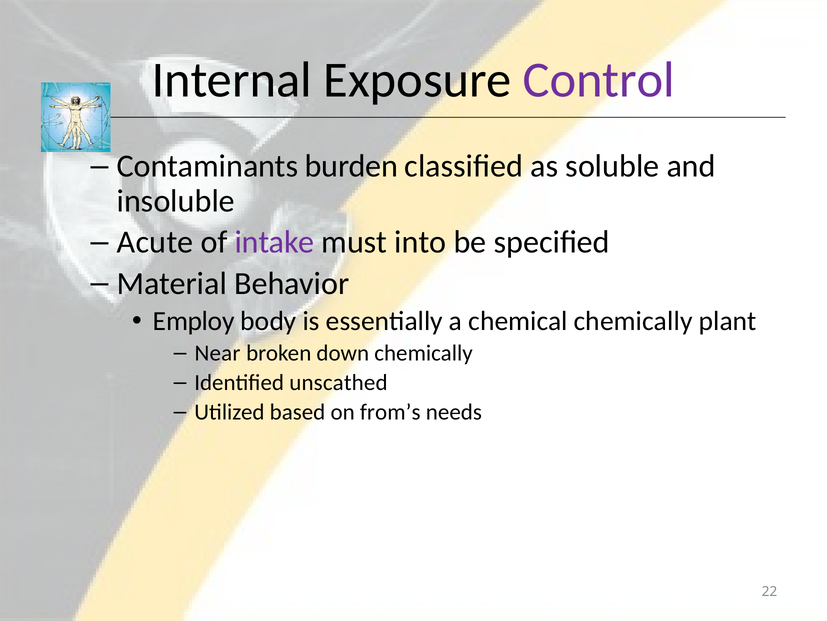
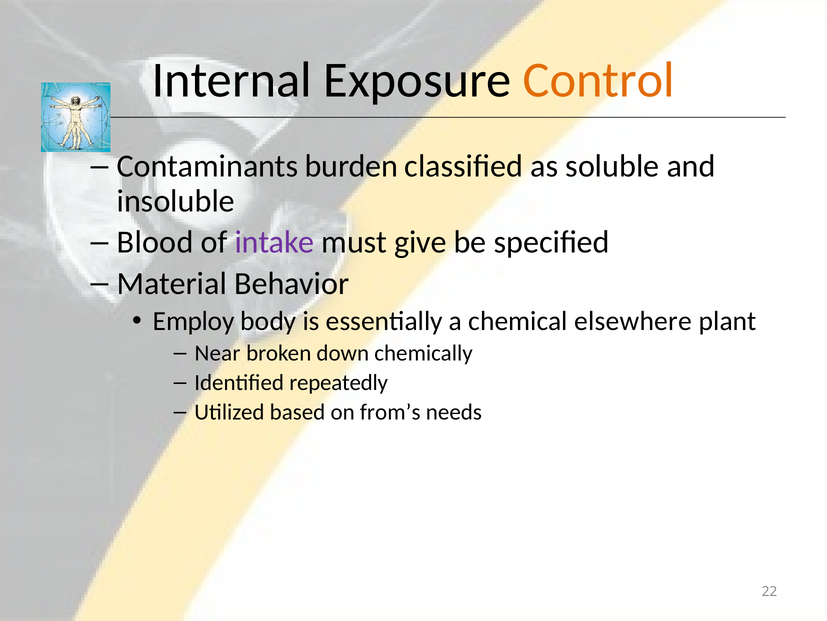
Control colour: purple -> orange (599, 80)
Acute: Acute -> Blood (155, 242)
into: into -> give (420, 242)
chemical chemically: chemically -> elsewhere (633, 321)
unscathed: unscathed -> repeatedly (339, 382)
